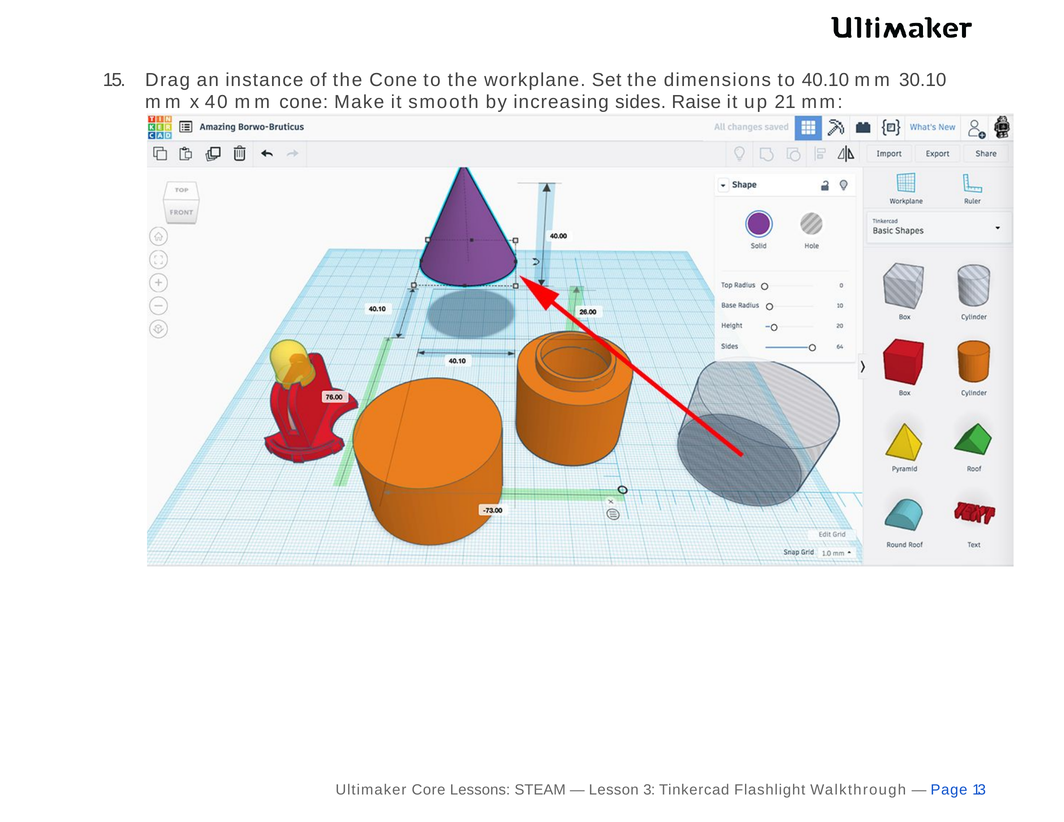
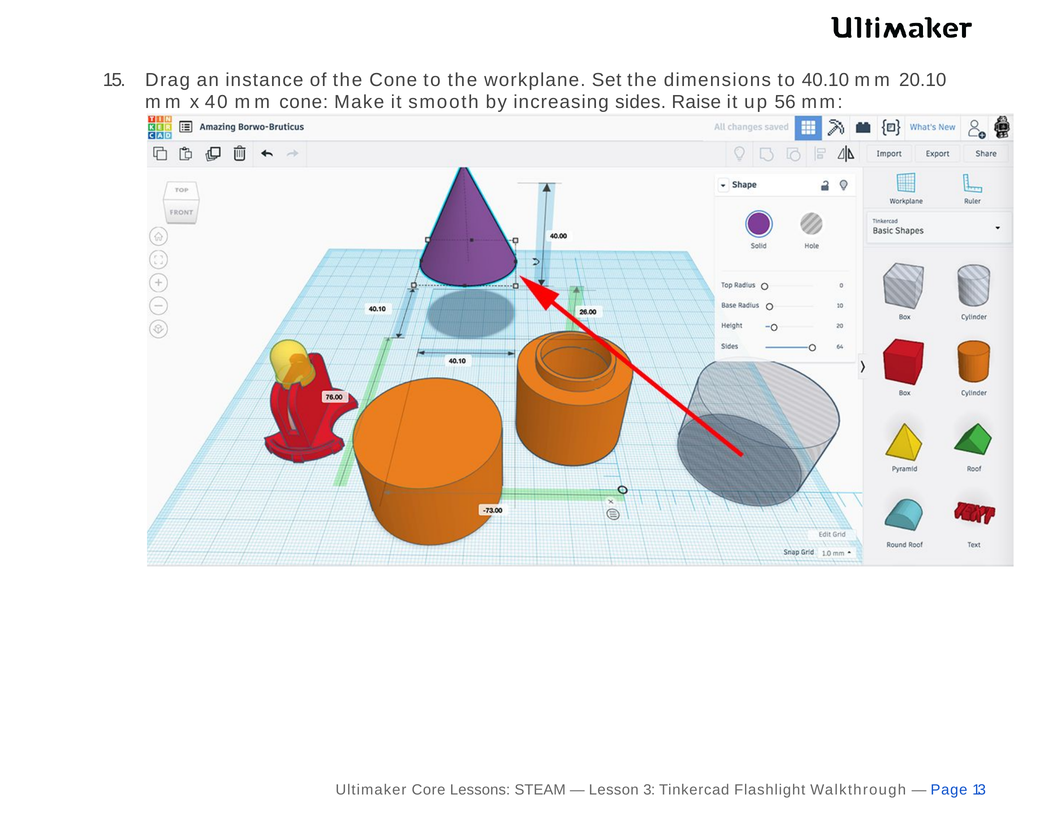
30.10: 30.10 -> 20.10 (923, 80)
21: 21 -> 56 (785, 102)
